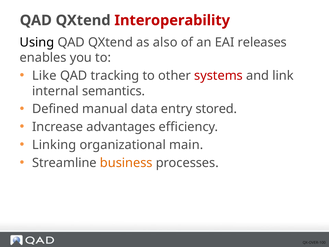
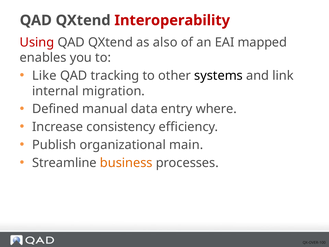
Using colour: black -> red (37, 42)
releases: releases -> mapped (262, 42)
systems colour: red -> black (219, 76)
semantics: semantics -> migration (113, 91)
stored: stored -> where (216, 109)
advantages: advantages -> consistency (121, 127)
Linking: Linking -> Publish (54, 145)
